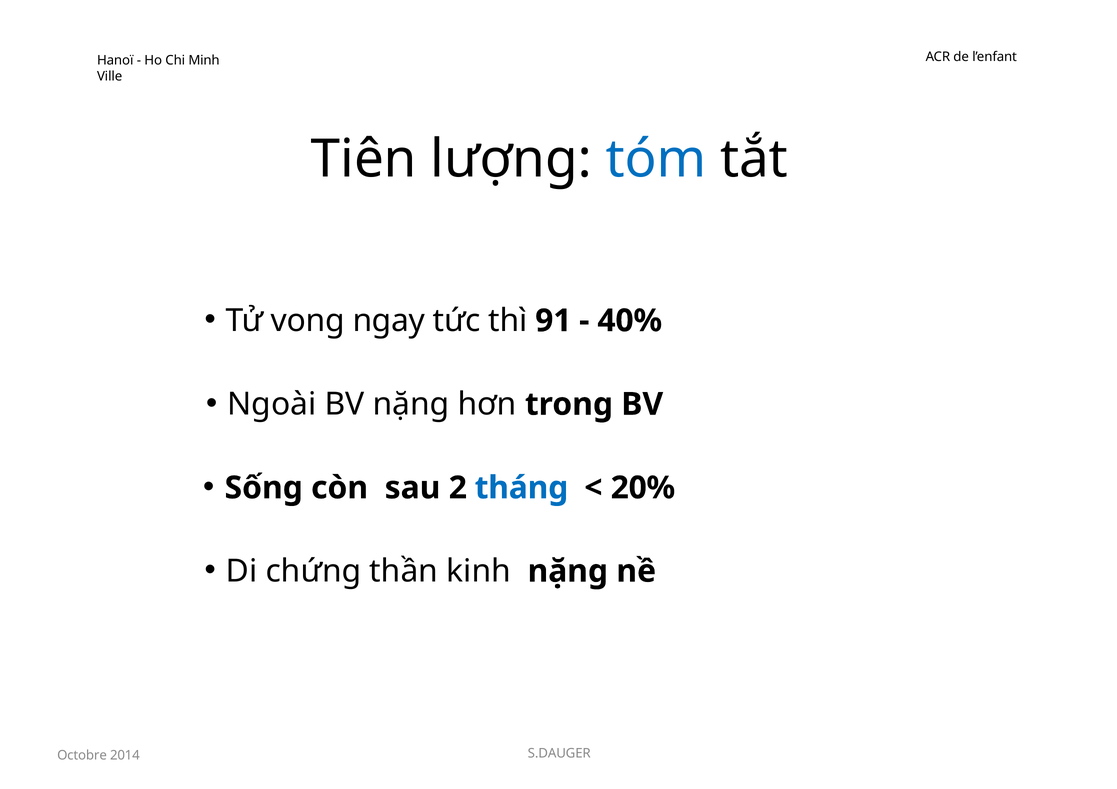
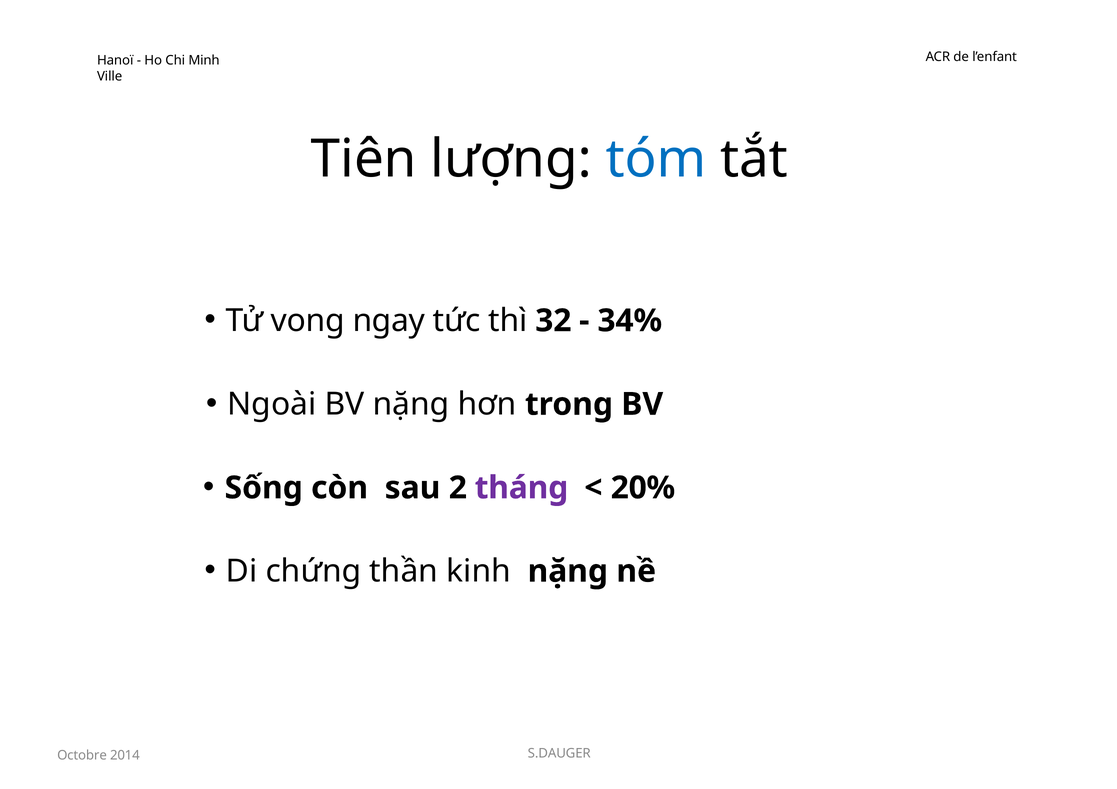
91: 91 -> 32 (553, 321)
40%: 40% -> 34% (630, 321)
tháng colour: blue -> purple (521, 488)
